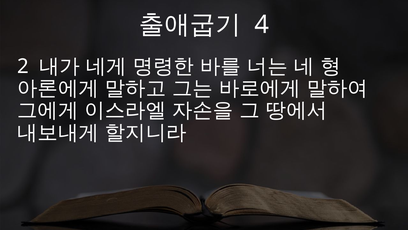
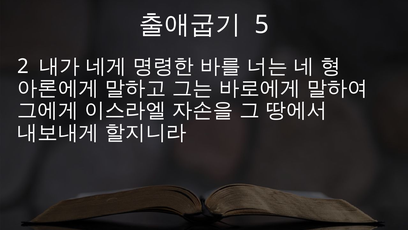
4: 4 -> 5 (262, 25)
